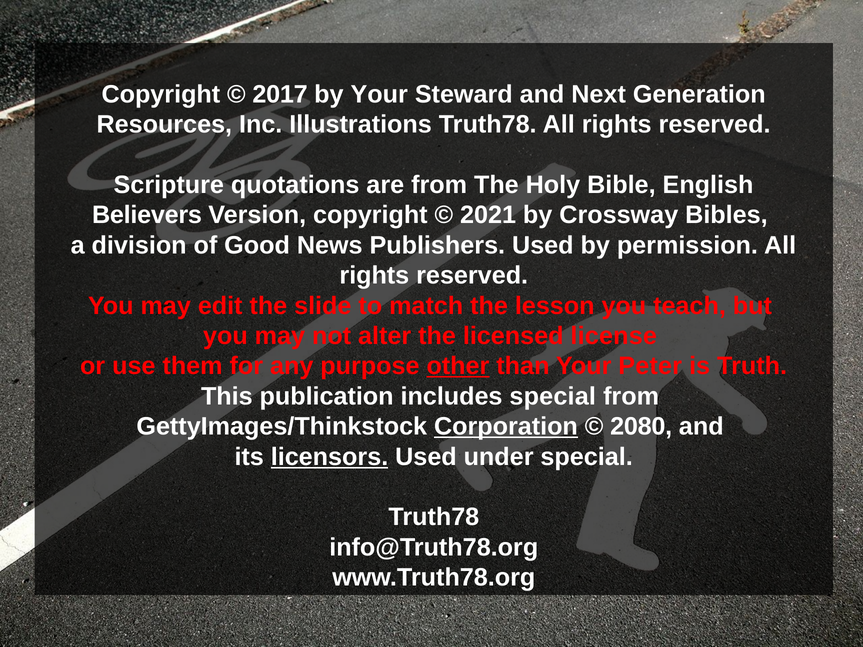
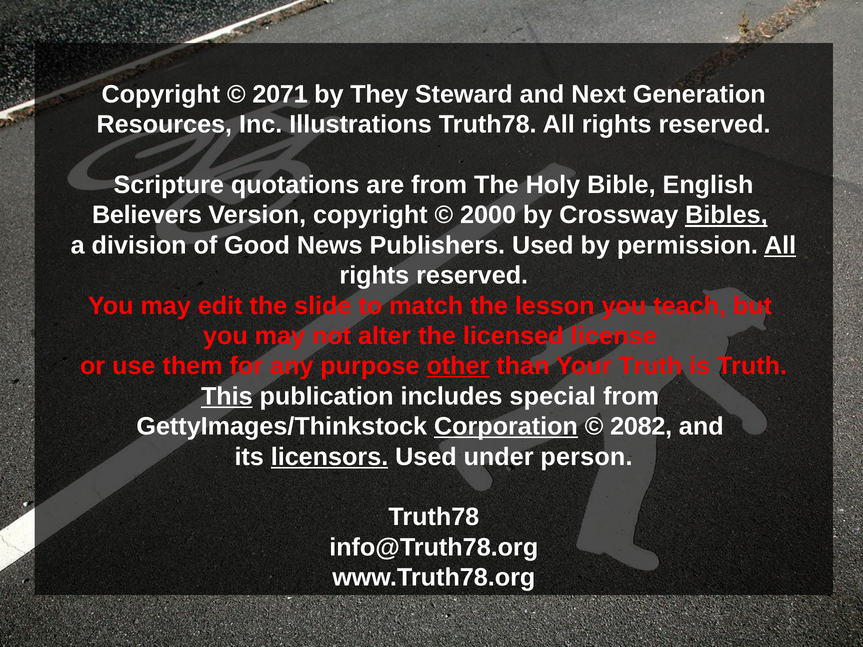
2017: 2017 -> 2071 (280, 94)
by Your: Your -> They (379, 94)
2021: 2021 -> 2000 (488, 215)
Bibles underline: none -> present (726, 215)
All underline: none -> present (780, 245)
Your Peter: Peter -> Truth (650, 366)
This underline: none -> present (227, 396)
2080: 2080 -> 2082 (641, 427)
under special: special -> person (586, 457)
